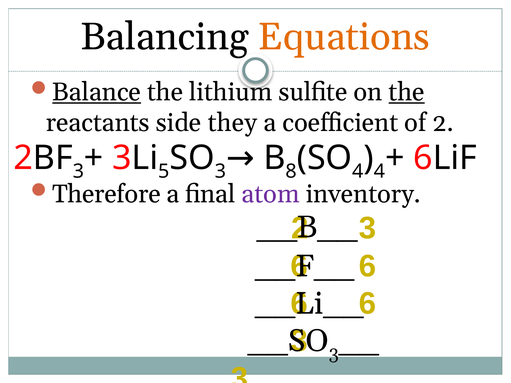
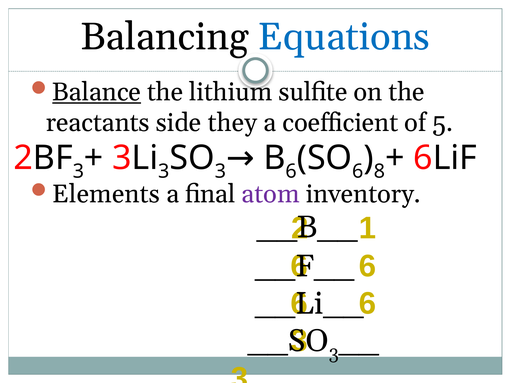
Equations colour: orange -> blue (344, 37)
the underline: present -> none (407, 92)
of 2: 2 -> 5 (443, 123)
8: 8 -> 6 (291, 171)
4: 4 -> 6 (358, 171)
4: 4 -> 8 (379, 171)
5: 5 -> 3 (164, 171)
Therefore: Therefore -> Elements (106, 194)
3: 3 -> 1 (368, 228)
